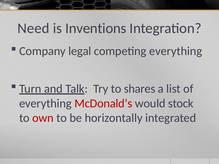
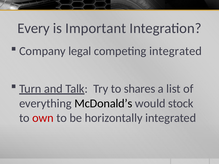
Need: Need -> Every (34, 28)
Inventions: Inventions -> Important (96, 28)
competing everything: everything -> integrated (176, 51)
McDonald’s colour: red -> black (103, 103)
